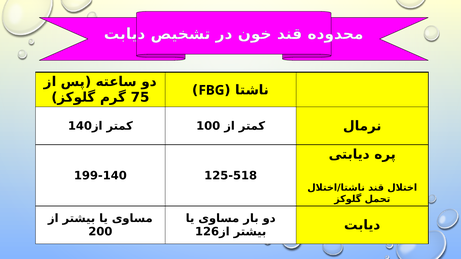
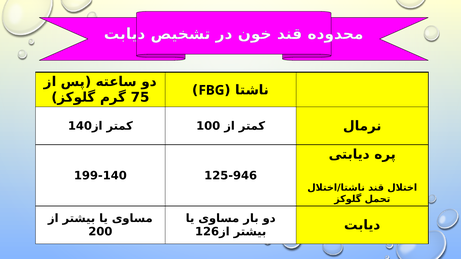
125-518: 125-518 -> 125-946 (231, 176)
